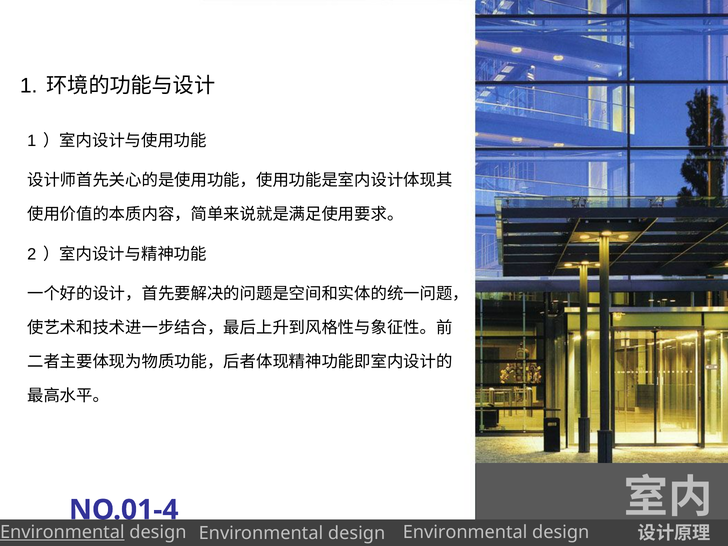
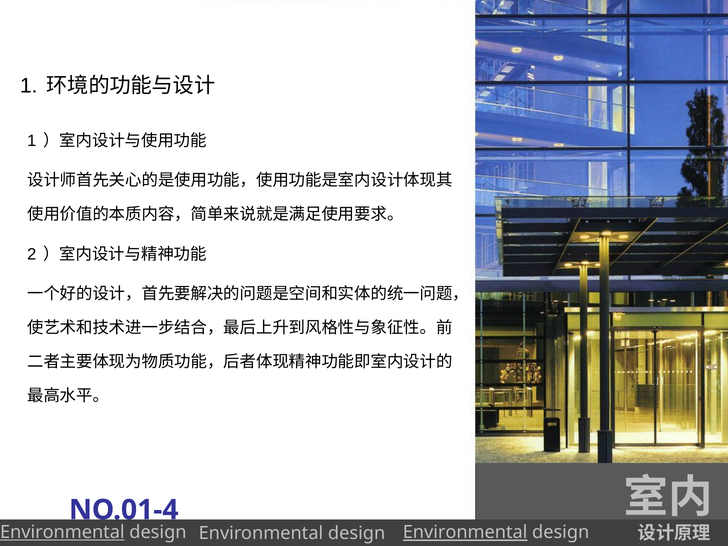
Environmental underline: none -> present (465, 532)
